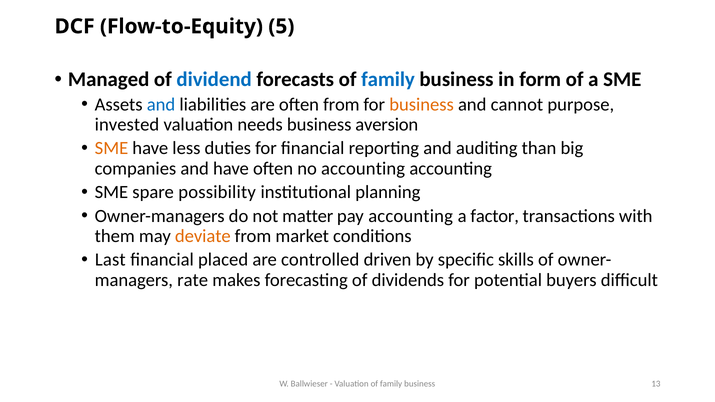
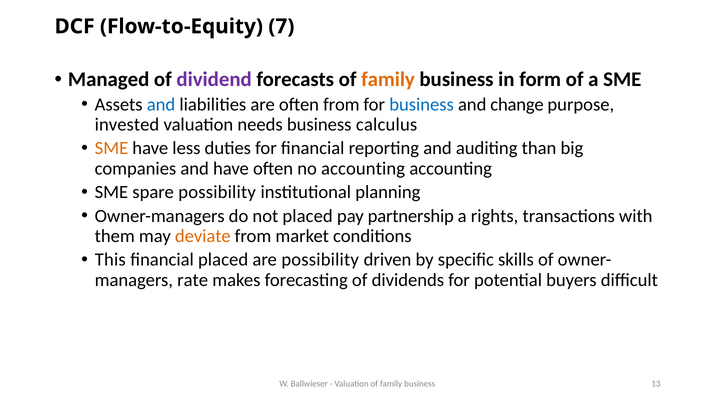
5: 5 -> 7 (281, 26)
dividend colour: blue -> purple (214, 79)
family colour: blue -> orange (388, 79)
business colour: orange -> blue (422, 105)
cannot: cannot -> change (517, 105)
aversion: aversion -> calculus (387, 125)
not matter: matter -> placed (308, 216)
pay accounting: accounting -> partnership (411, 216)
factor: factor -> rights (495, 216)
Last: Last -> This (110, 260)
are controlled: controlled -> possibility (320, 260)
